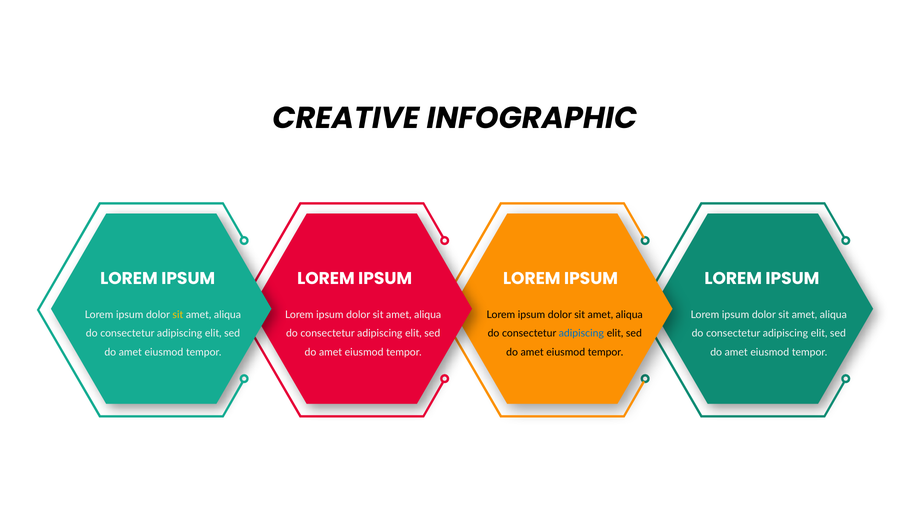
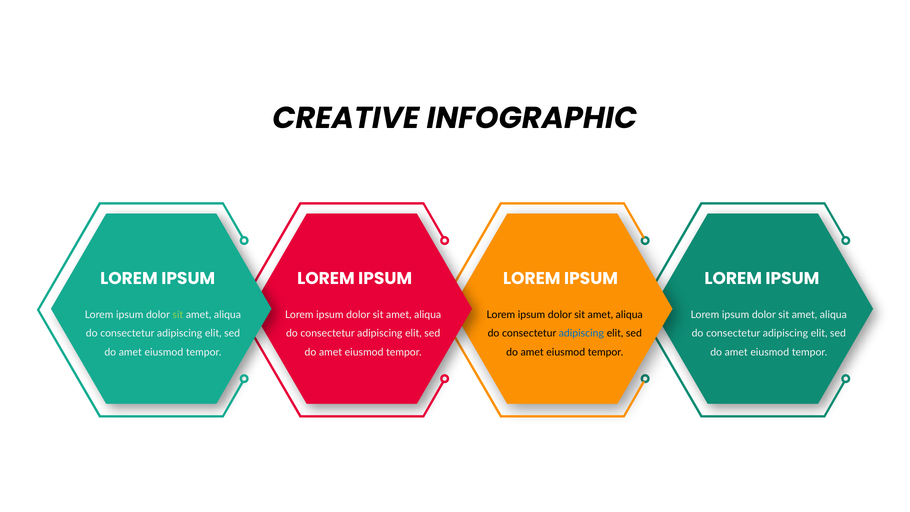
sit colour: yellow -> light green (178, 315)
